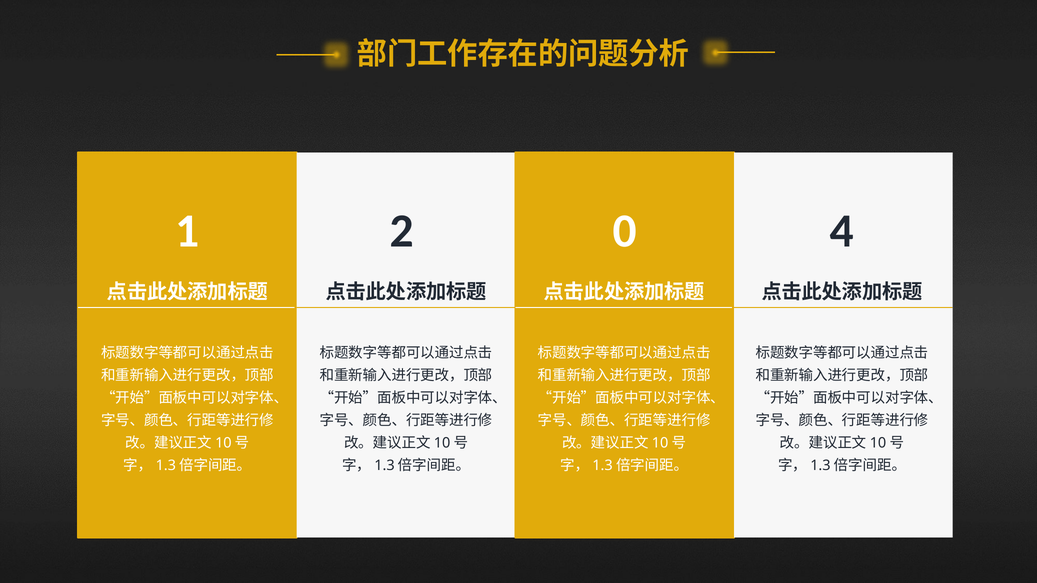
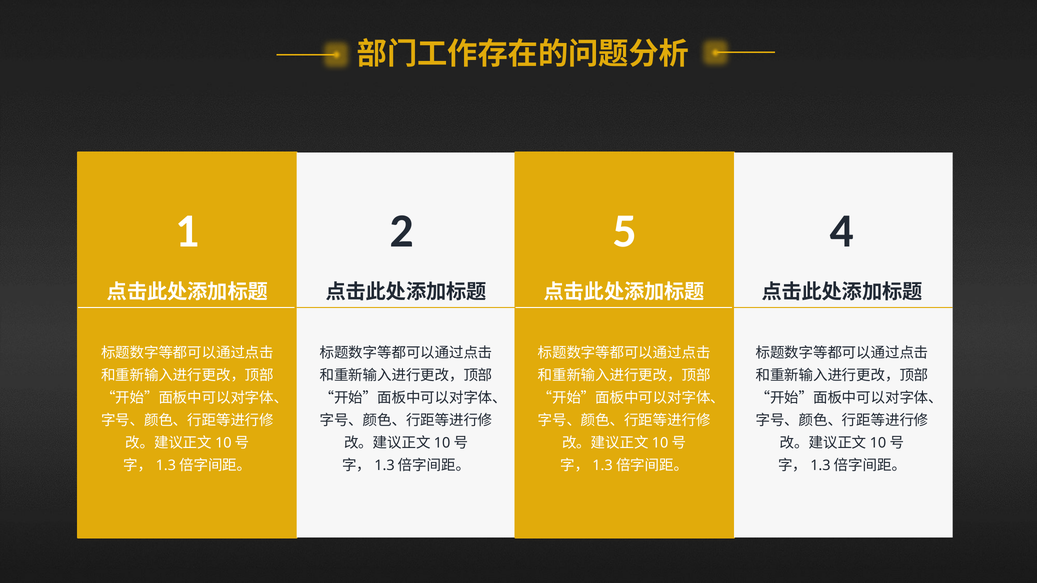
0: 0 -> 5 (625, 231)
